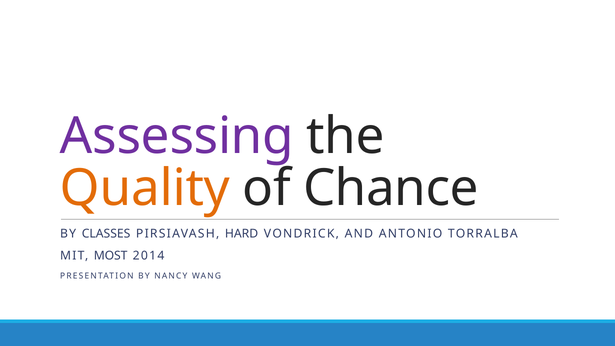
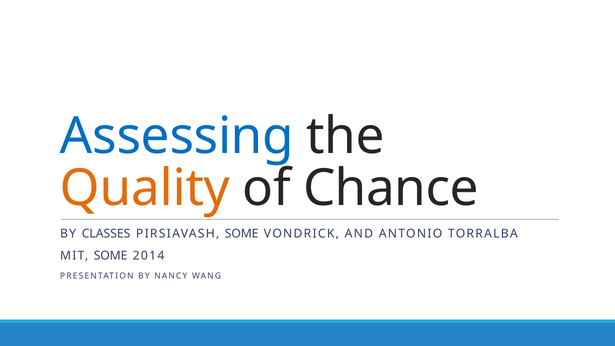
Assessing colour: purple -> blue (177, 136)
PIRSIAVASH HARD: HARD -> SOME (242, 234)
MIT MOST: MOST -> SOME (111, 256)
